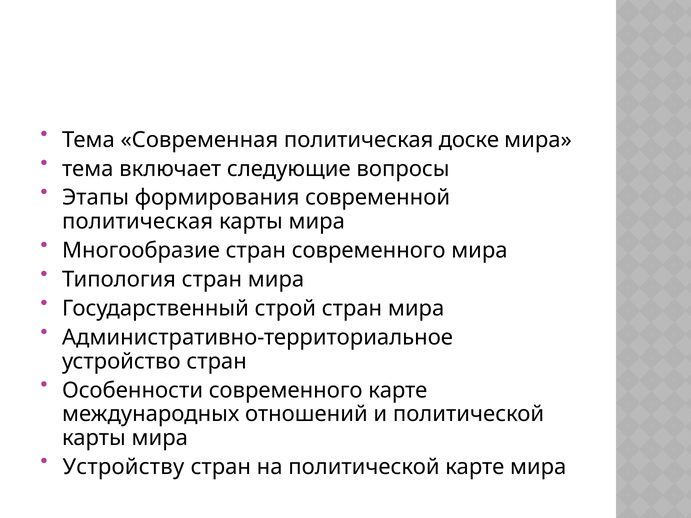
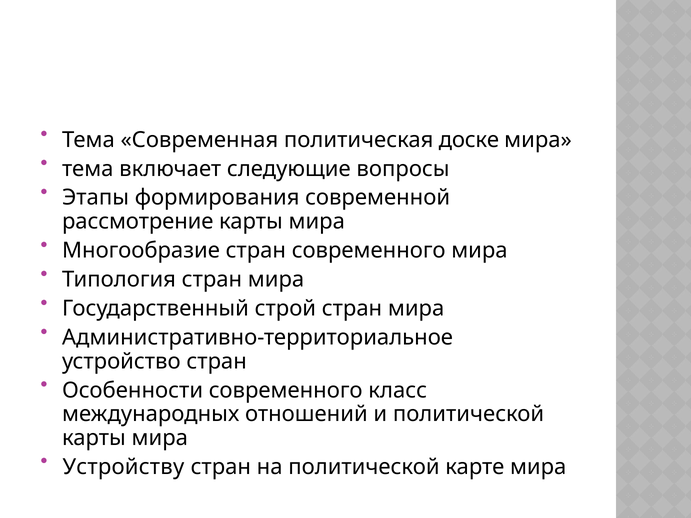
политическая: политическая -> рассмотрение (138, 222)
современного карте: карте -> класс (398, 390)
